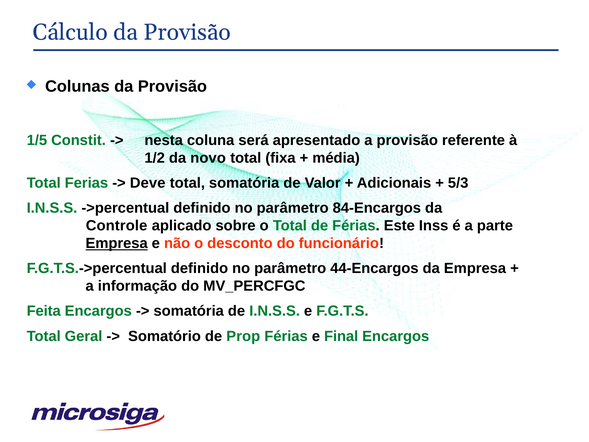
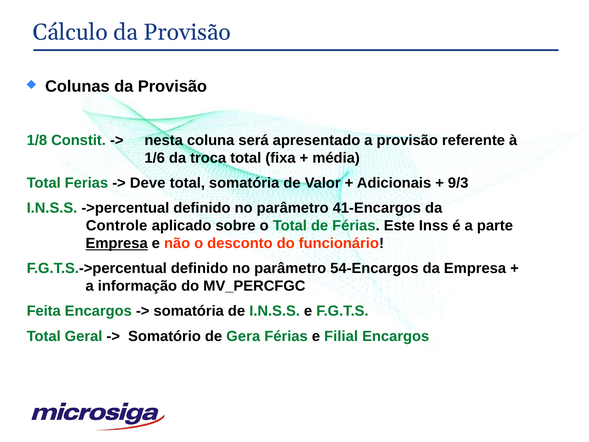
1/5: 1/5 -> 1/8 (37, 140)
1/2: 1/2 -> 1/6 (155, 158)
novo: novo -> troca (208, 158)
5/3: 5/3 -> 9/3 (458, 183)
84-Encargos: 84-Encargos -> 41-Encargos (377, 208)
44-Encargos: 44-Encargos -> 54-Encargos (374, 268)
Prop: Prop -> Gera (243, 336)
Final: Final -> Filial (341, 336)
